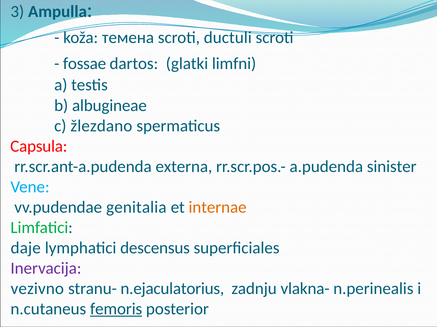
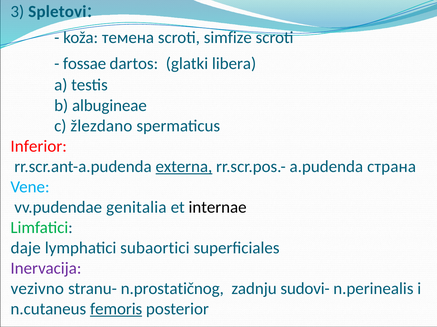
Ampulla: Ampulla -> Spletovi (57, 11)
ductuli: ductuli -> simfize (228, 38)
limfni: limfni -> libera (234, 64)
Capsula: Capsula -> Inferior (39, 146)
externa underline: none -> present (184, 167)
sinister: sinister -> страна (392, 167)
internae colour: orange -> black (218, 208)
descensus: descensus -> subaortici (155, 248)
n.ejaculatorius: n.ejaculatorius -> n.prostatičnog (172, 289)
vlakna-: vlakna- -> sudovi- (305, 289)
